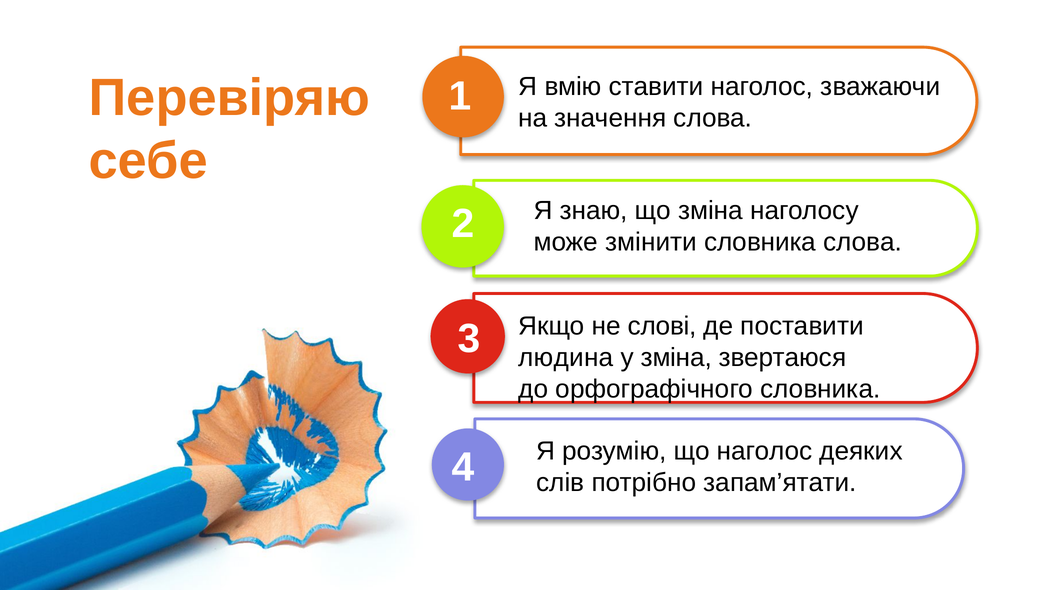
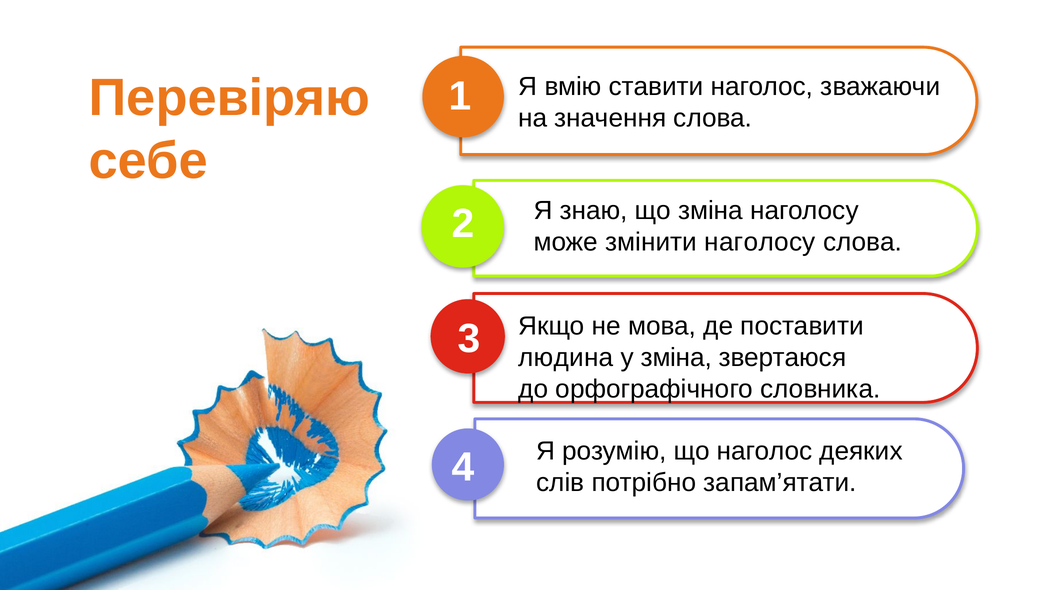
змінити словника: словника -> наголосу (760, 242)
слові: слові -> мова (662, 326)
